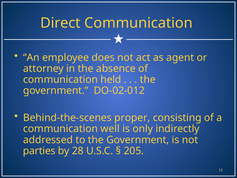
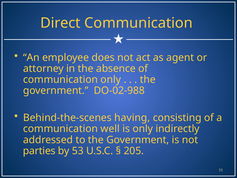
communication held: held -> only (111, 79)
DO-02-012: DO-02-012 -> DO-02-988 (119, 90)
proper: proper -> having (132, 118)
28: 28 -> 53 (78, 151)
